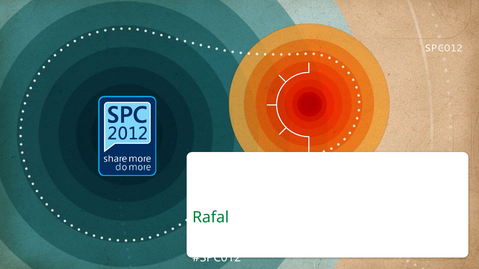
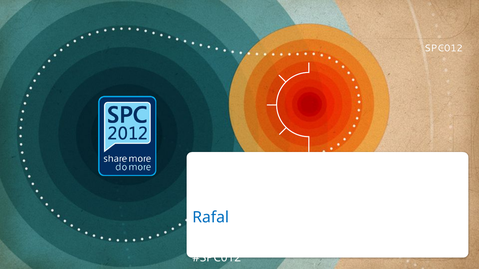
Rafal colour: green -> blue (211, 218)
